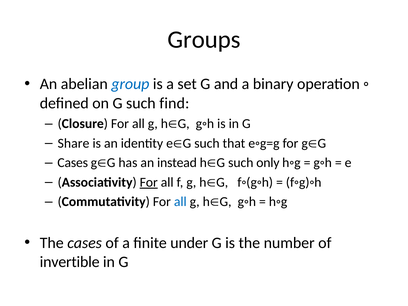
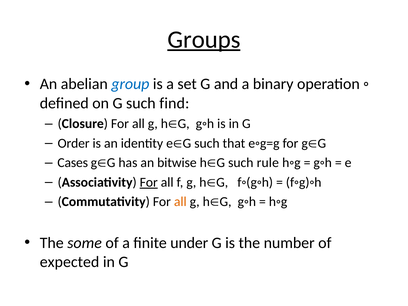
Groups underline: none -> present (204, 39)
Share: Share -> Order (74, 143)
instead: instead -> bitwise (177, 163)
only: only -> rule (268, 163)
all colour: blue -> orange (180, 202)
The cases: cases -> some (85, 243)
invertible: invertible -> expected (70, 262)
